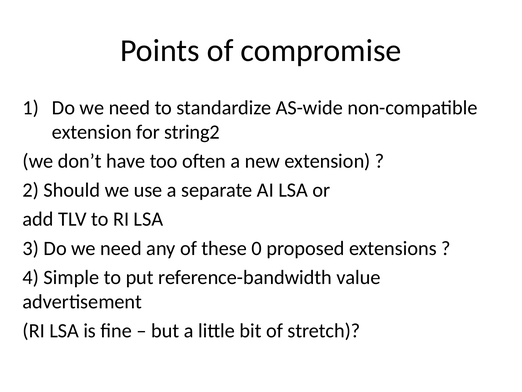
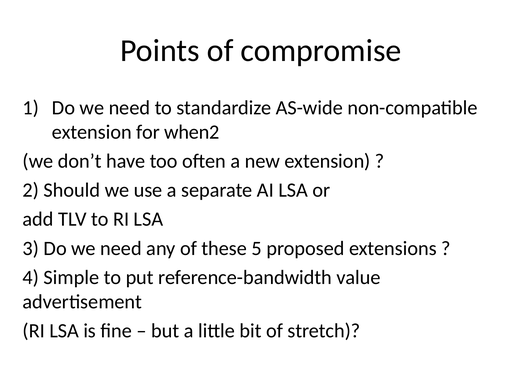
string2: string2 -> when2 (192, 132)
0: 0 -> 5 (257, 248)
